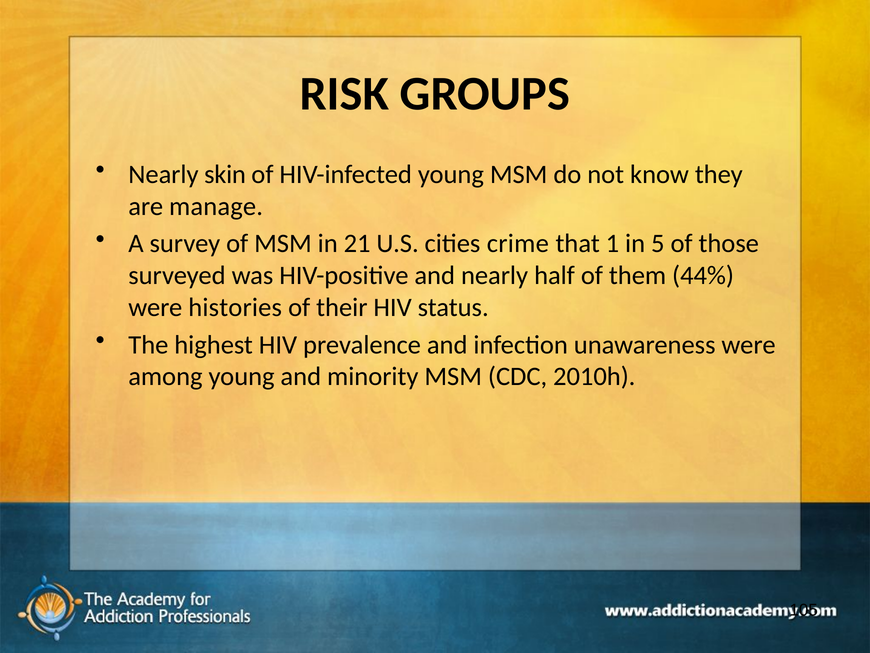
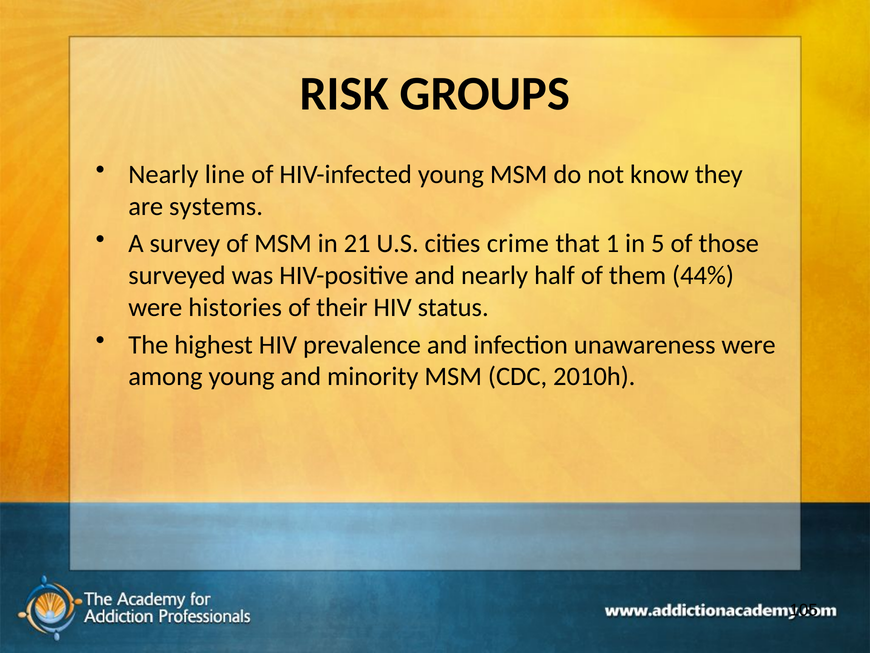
skin: skin -> line (225, 174)
manage: manage -> systems (216, 206)
